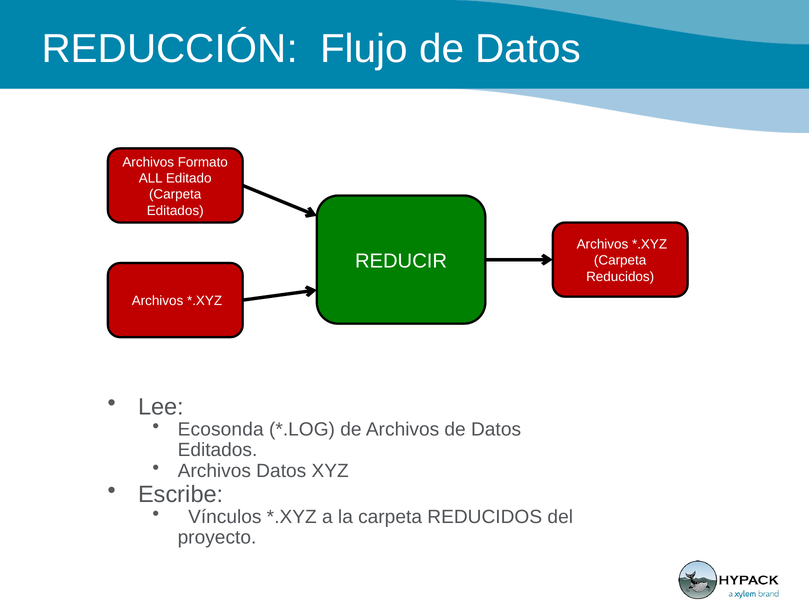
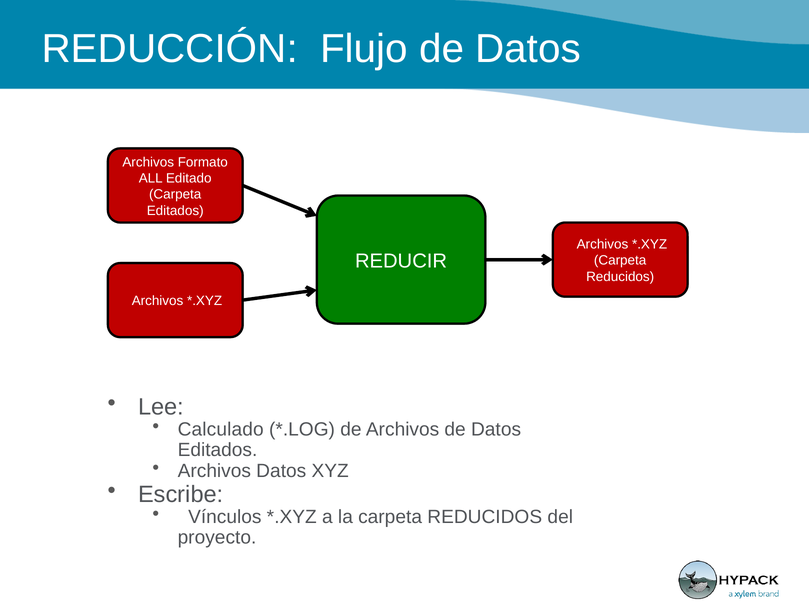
Ecosonda: Ecosonda -> Calculado (221, 429)
